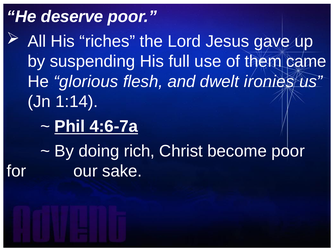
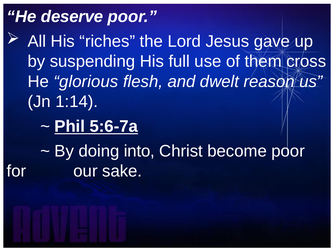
came: came -> cross (306, 61)
ironies: ironies -> reason (269, 81)
4:6-7a: 4:6-7a -> 5:6-7a (114, 126)
rich: rich -> into (139, 151)
